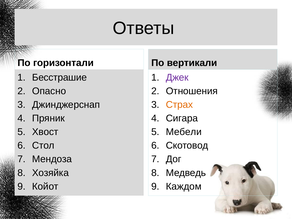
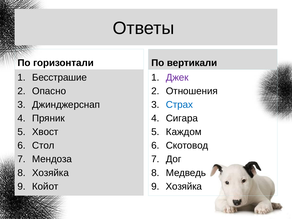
Страх colour: orange -> blue (179, 105)
Мебели: Мебели -> Каждом (184, 132)
Каждом: Каждом -> Хозяйка (184, 186)
